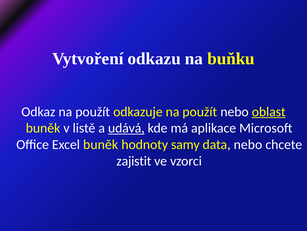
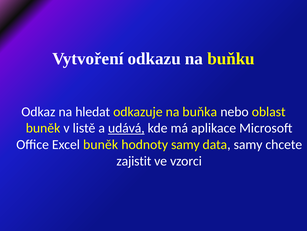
Odkaz na použít: použít -> hledat (93, 111)
odkazuje na použít: použít -> buňka (200, 111)
oblast underline: present -> none (269, 111)
data nebo: nebo -> samy (248, 144)
